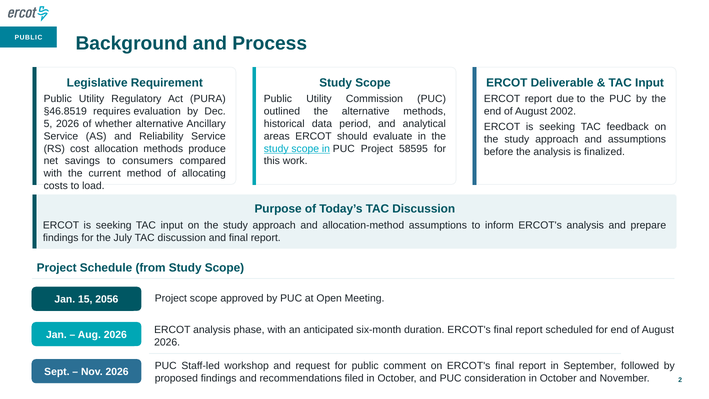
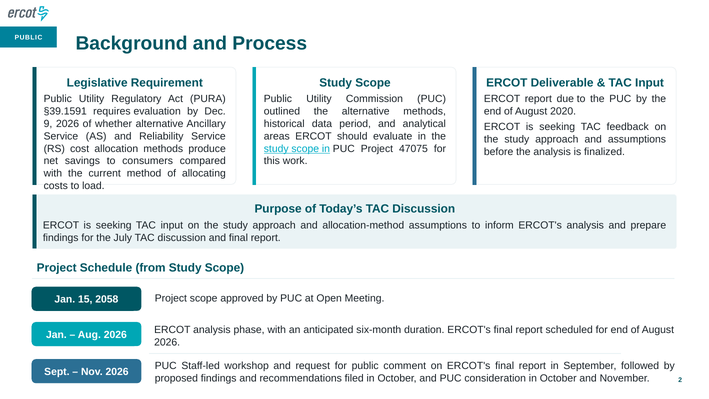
§46.8519: §46.8519 -> §39.1591 (65, 111)
2002: 2002 -> 2020 (563, 111)
5: 5 -> 9 (48, 124)
58595: 58595 -> 47075 (413, 149)
2056: 2056 -> 2058 (107, 299)
